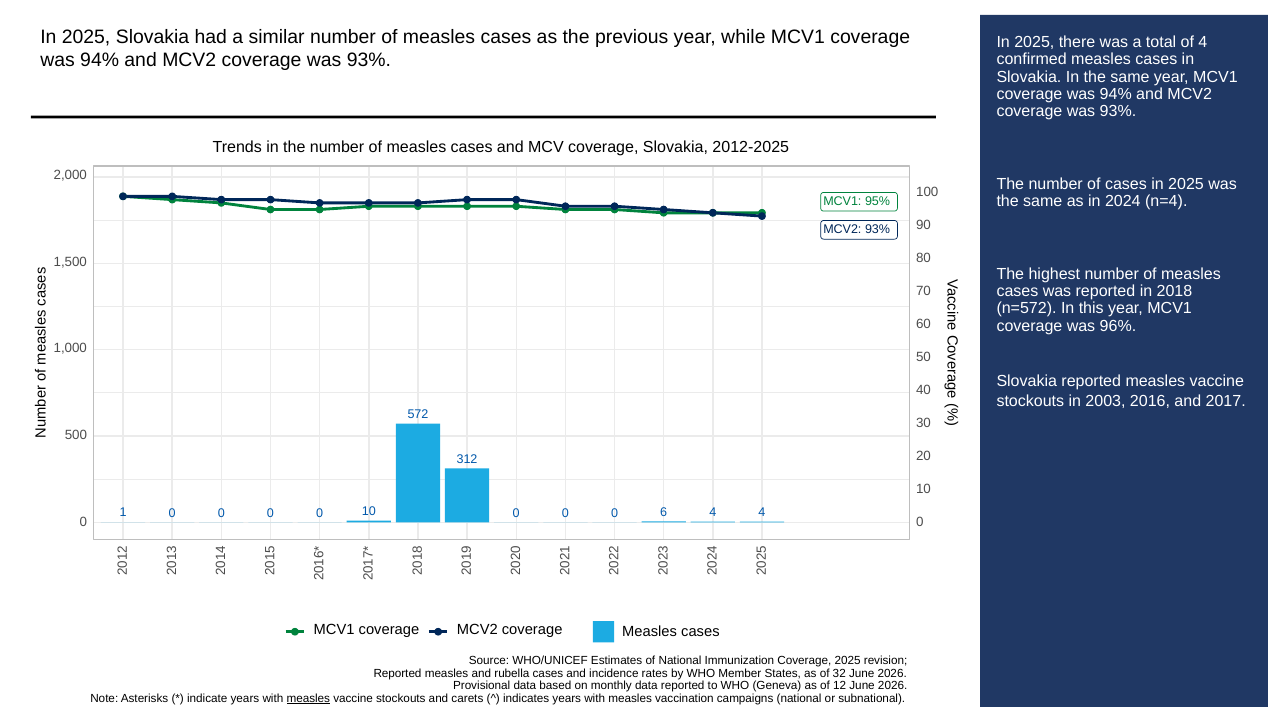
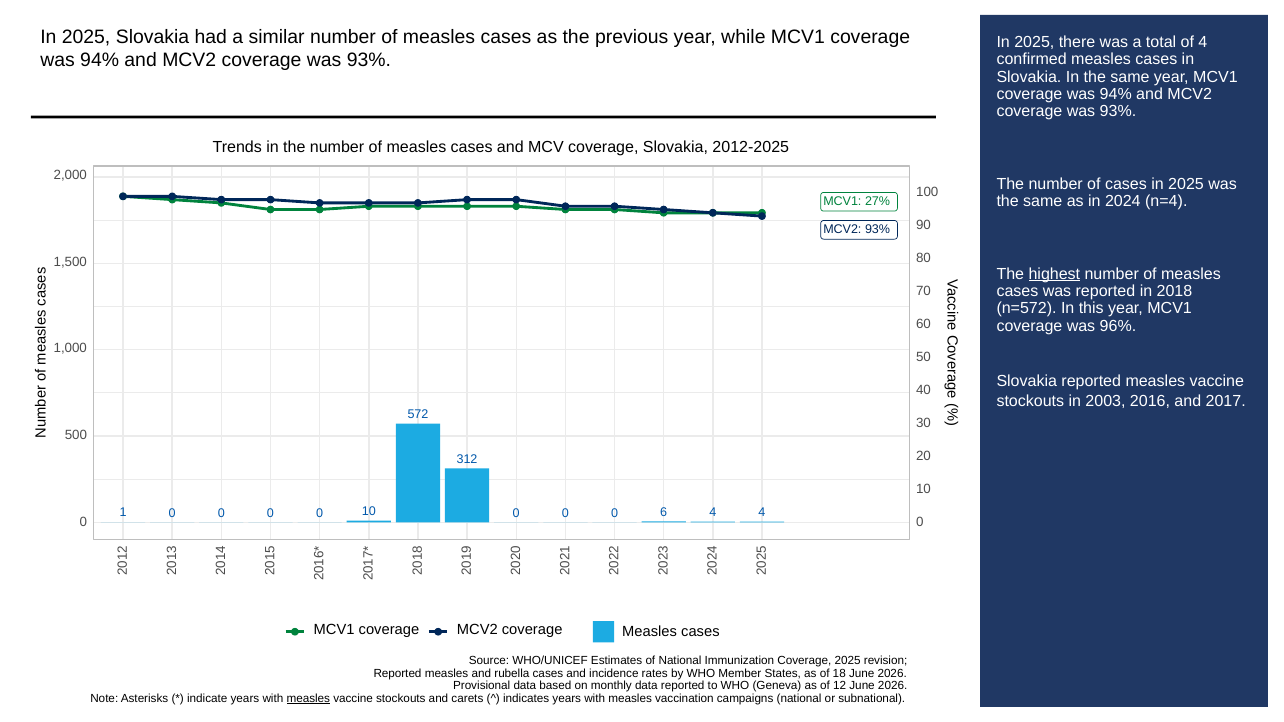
95%: 95% -> 27% (878, 201)
highest underline: none -> present (1054, 274)
32: 32 -> 18 (839, 673)
